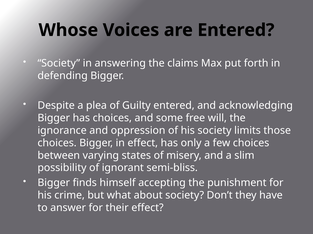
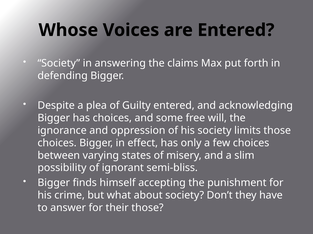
their effect: effect -> those (147, 208)
